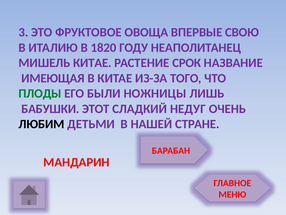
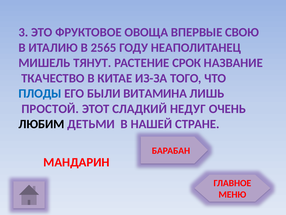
1820: 1820 -> 2565 (104, 48)
МИШЕЛЬ КИТАЕ: КИТАЕ -> ТЯНУТ (92, 63)
ИМЕЮЩАЯ: ИМЕЮЩАЯ -> ТКАЧЕСТВО (53, 78)
ПЛОДЫ colour: green -> blue (40, 93)
НОЖНИЦЫ: НОЖНИЦЫ -> ВИТАМИНА (155, 93)
БАБУШКИ: БАБУШКИ -> ПРОСТОЙ (50, 109)
